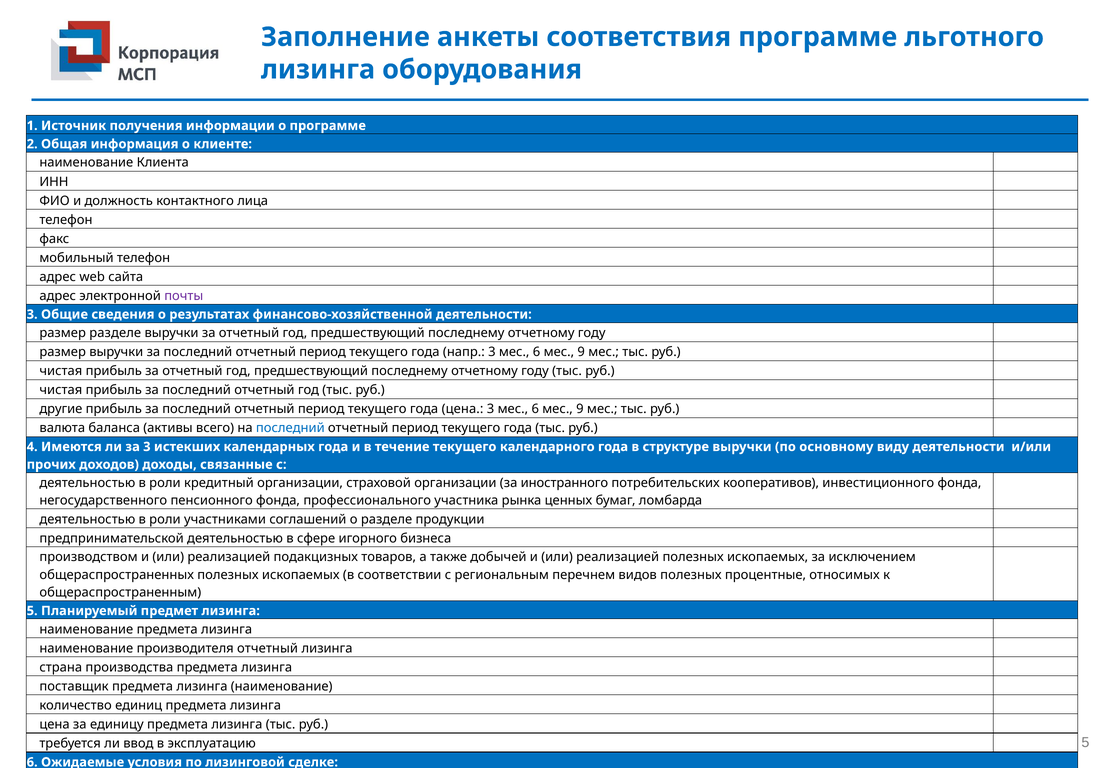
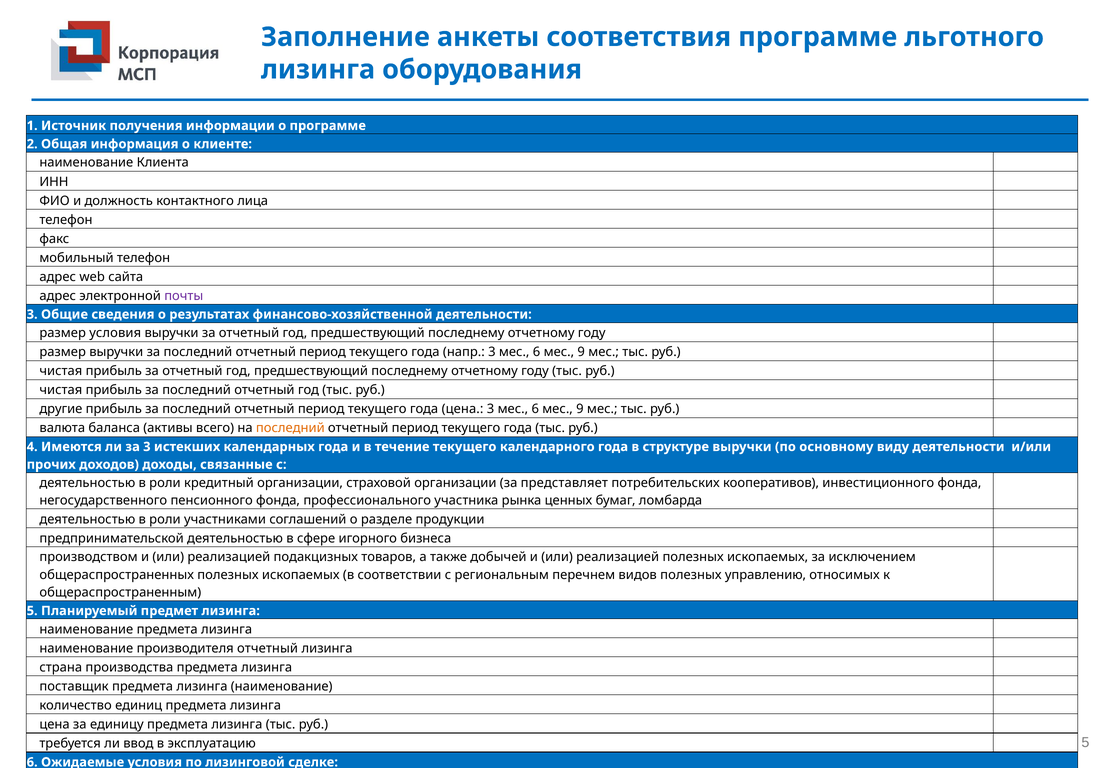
размер разделе: разделе -> условия (115, 333)
последний colour: blue -> orange (290, 428)
иностранного: иностранного -> представляет (564, 483)
процентные: процентные -> управлению (766, 575)
